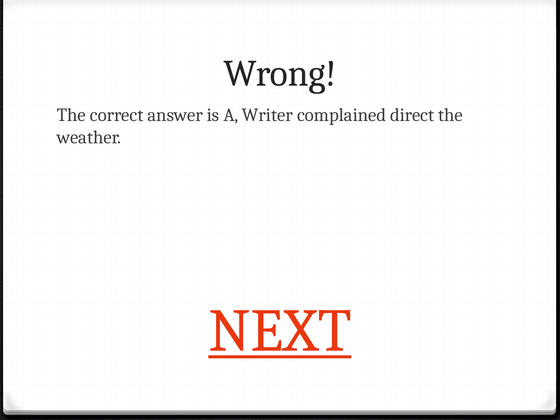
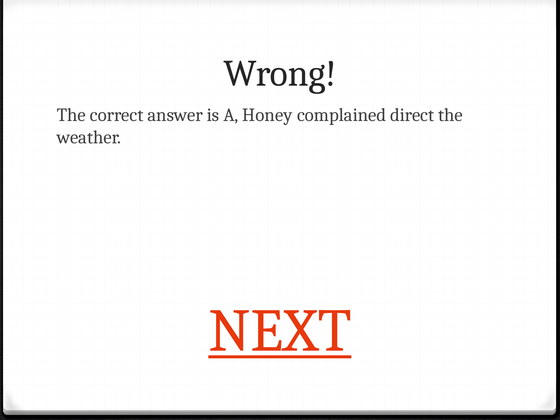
Writer: Writer -> Honey (267, 115)
